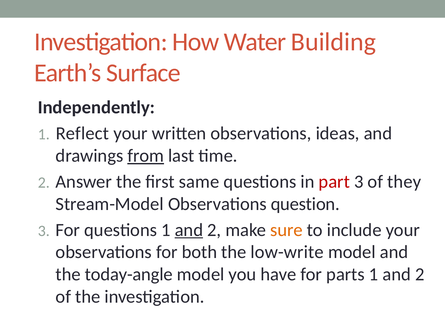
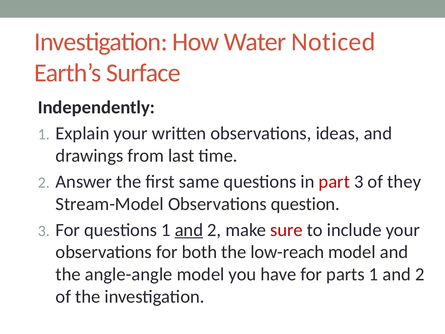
Building: Building -> Noticed (333, 42)
Reflect: Reflect -> Explain (83, 133)
from underline: present -> none (146, 156)
sure colour: orange -> red (287, 230)
low-write: low-write -> low-reach (287, 252)
today-angle: today-angle -> angle-angle (129, 274)
